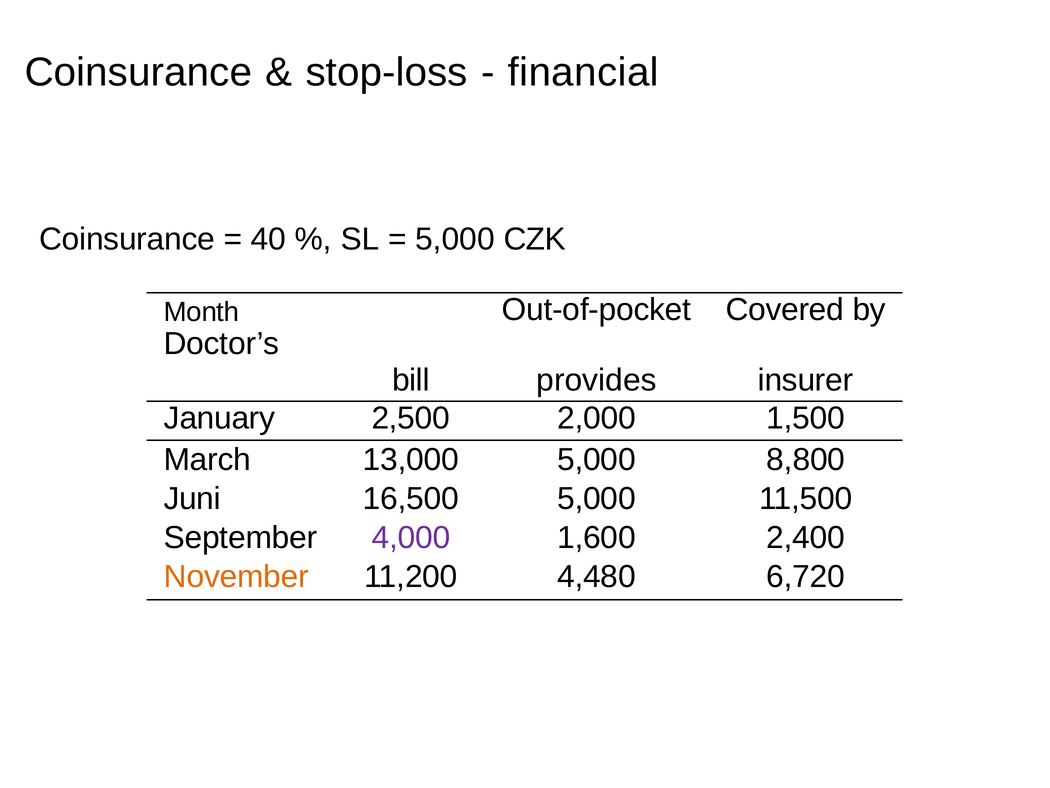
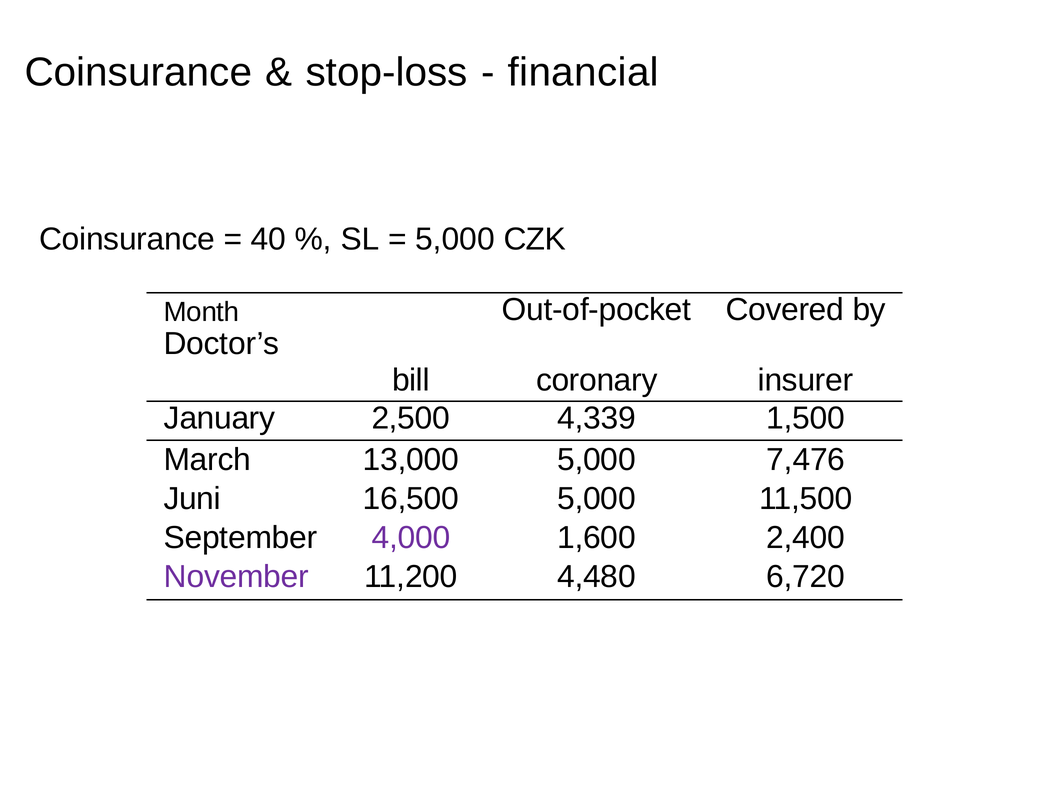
provides: provides -> coronary (597, 380)
2,000: 2,000 -> 4,339 (597, 418)
8,800: 8,800 -> 7,476 (806, 460)
November colour: orange -> purple (236, 577)
